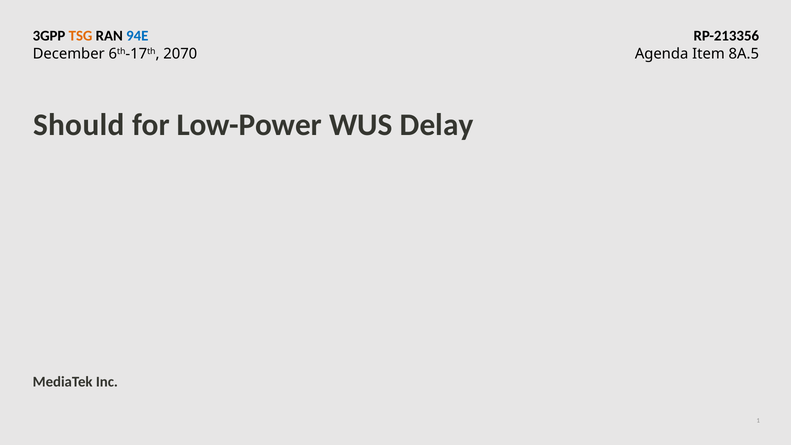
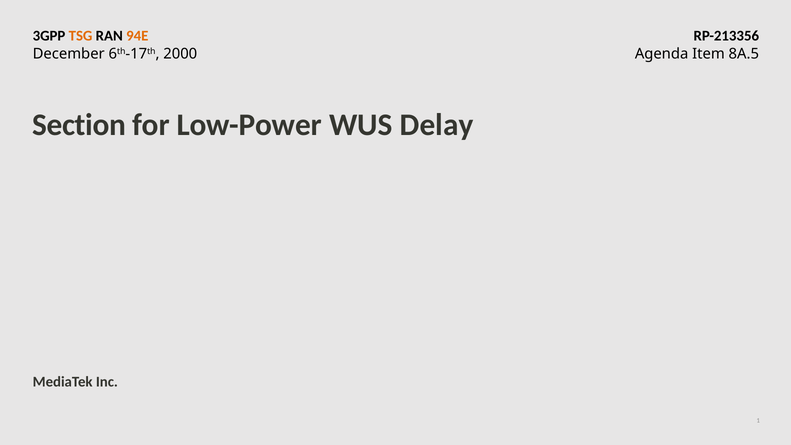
94E colour: blue -> orange (137, 36)
2070: 2070 -> 2000 (180, 54)
Should: Should -> Section (79, 125)
